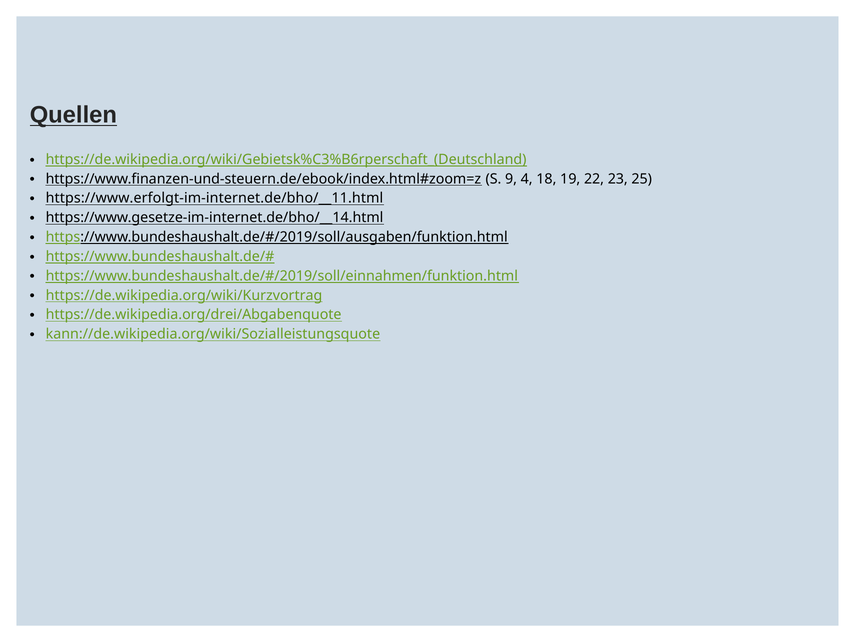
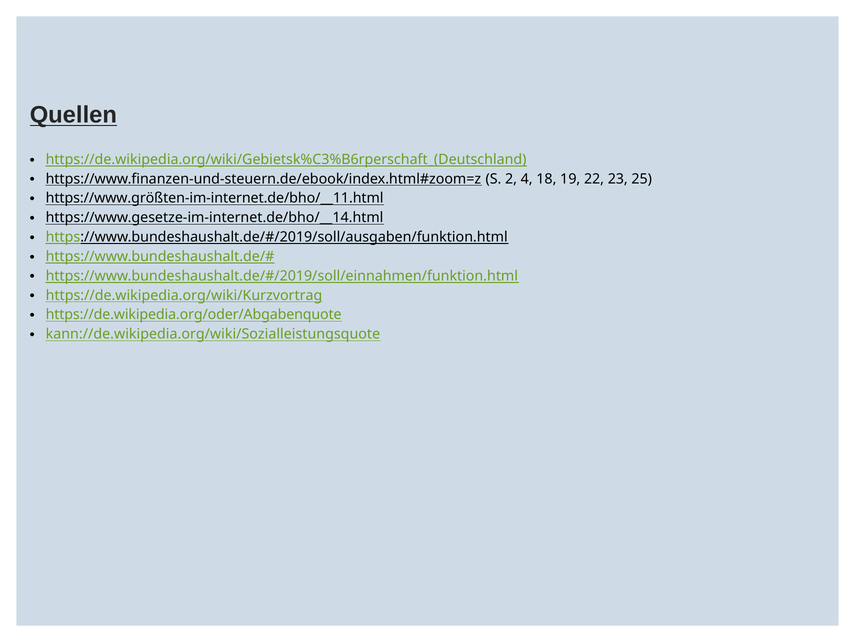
9: 9 -> 2 (511, 179)
https://www.erfolgt-im-internet.de/bho/__11.html: https://www.erfolgt-im-internet.de/bho/__11.html -> https://www.größten-im-internet.de/bho/__11.html (215, 198)
https://de.wikipedia.org/drei/Abgabenquote: https://de.wikipedia.org/drei/Abgabenquote -> https://de.wikipedia.org/oder/Abgabenquote (194, 314)
